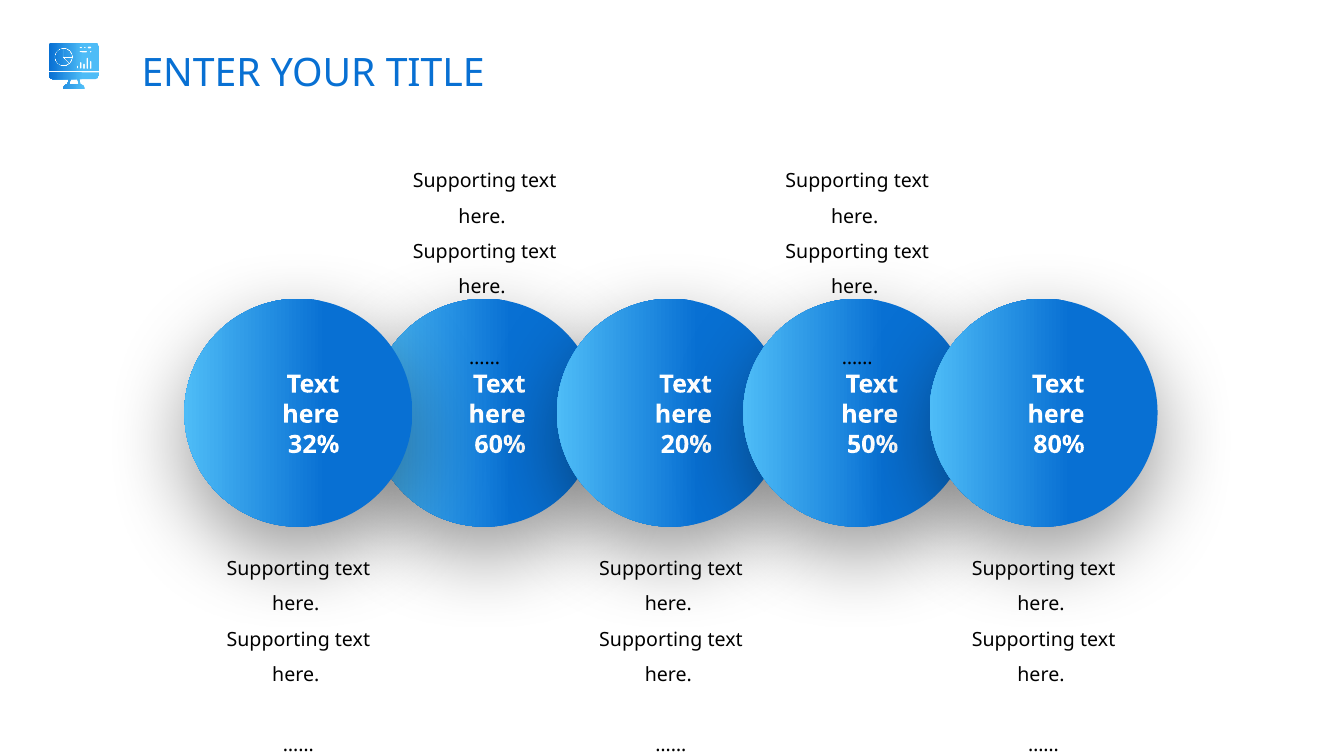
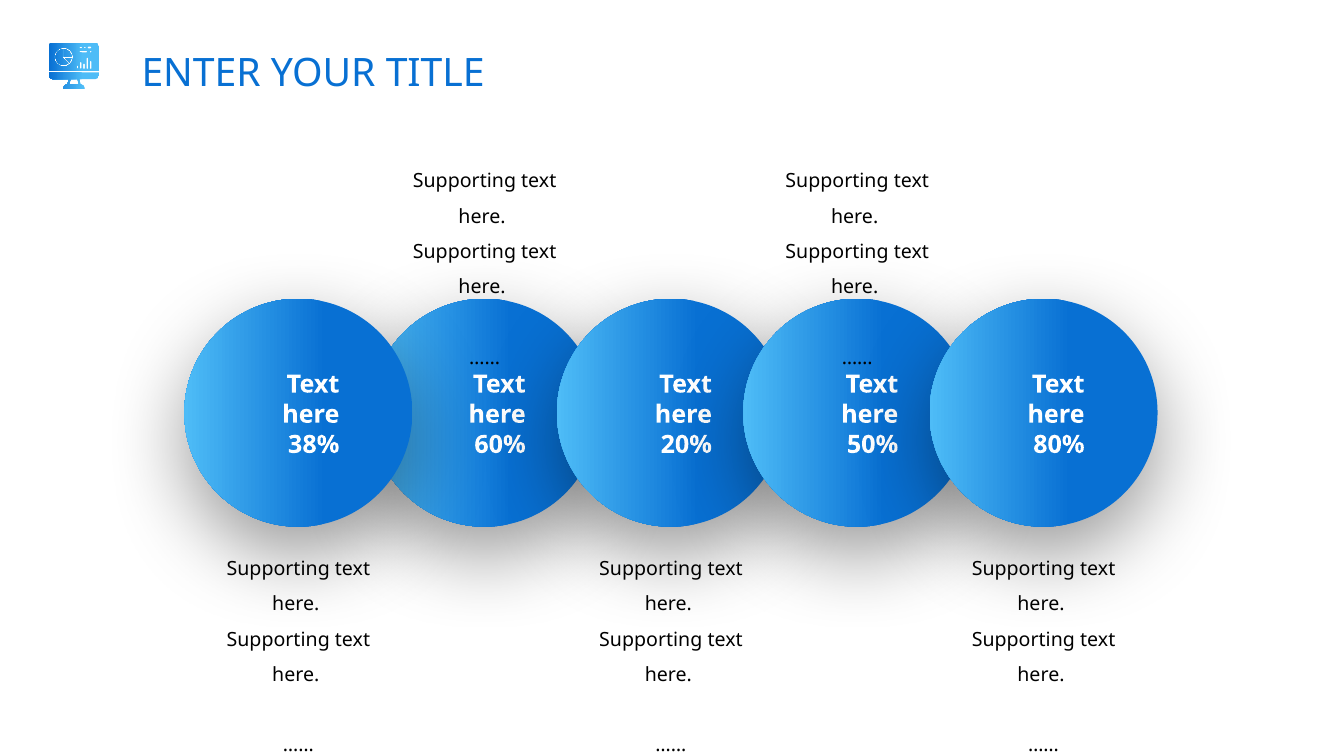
32%: 32% -> 38% (314, 445)
